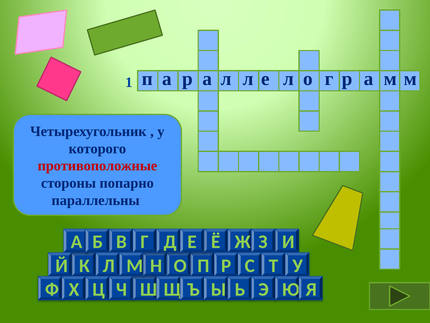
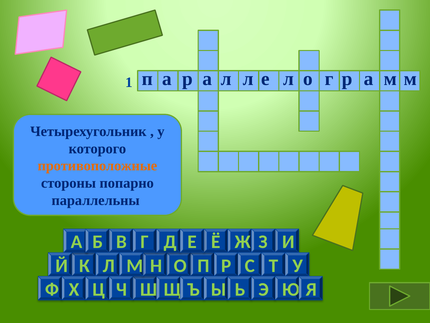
противоположные colour: red -> orange (97, 166)
